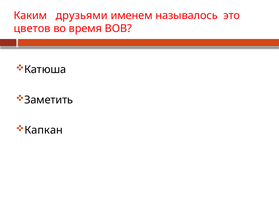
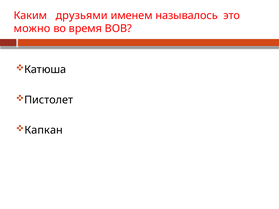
цветов: цветов -> можно (32, 29)
Заметить: Заметить -> Пистолет (49, 100)
